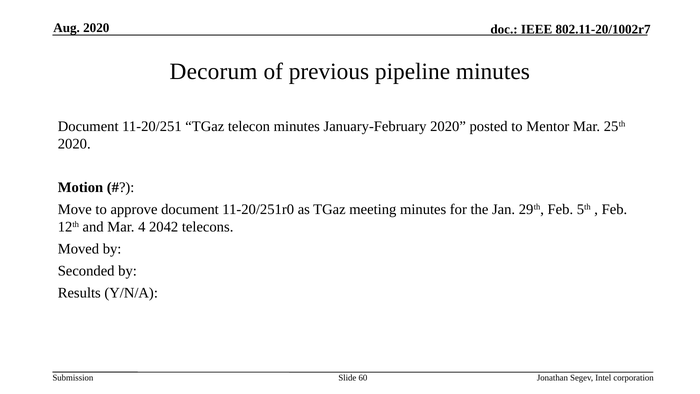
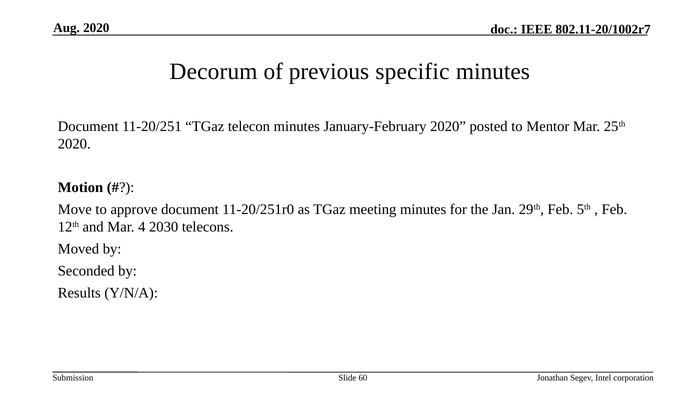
pipeline: pipeline -> specific (412, 72)
2042: 2042 -> 2030 (164, 227)
